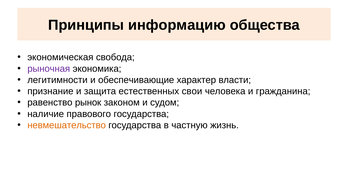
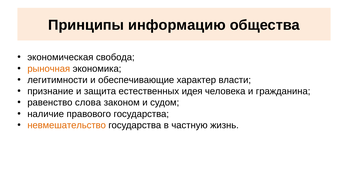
рыночная colour: purple -> orange (49, 69)
свои: свои -> идея (192, 91)
рынок: рынок -> слова (88, 102)
